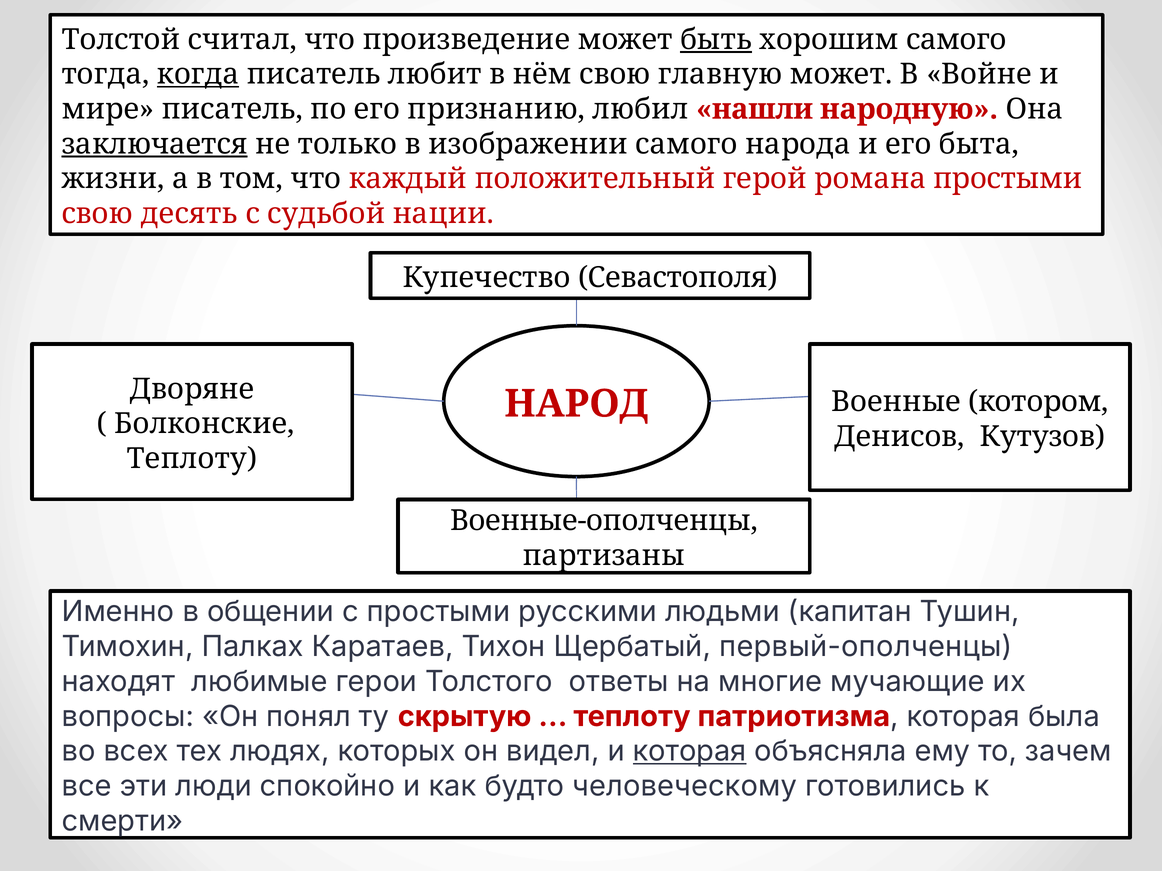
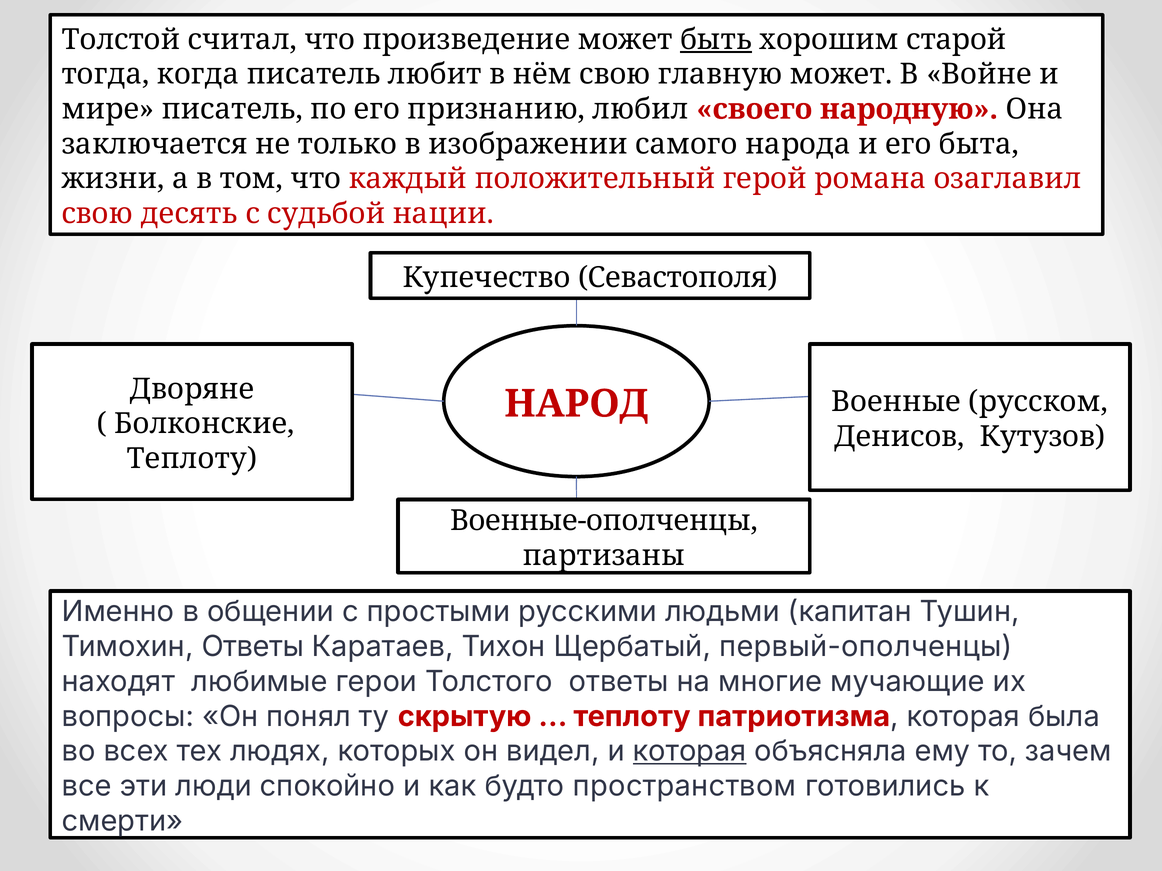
хорошим самого: самого -> старой (956, 40)
когда underline: present -> none (198, 74)
нашли: нашли -> своего (754, 109)
заключается underline: present -> none (155, 144)
романа простыми: простыми -> озаглавил (1008, 179)
котором: котором -> русском (1038, 402)
Тимохин Палках: Палках -> Ответы (253, 647)
человеческому: человеческому -> пространством (685, 787)
